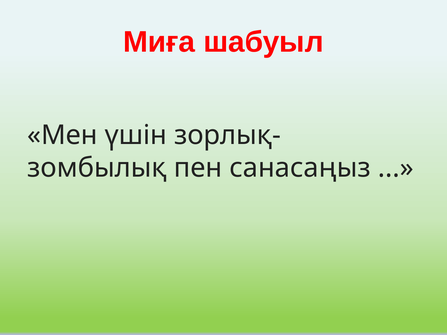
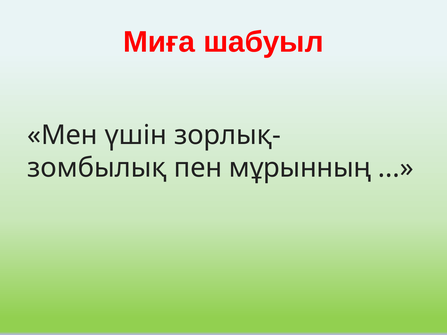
санасаңыз: санасаңыз -> мұрынның (300, 168)
